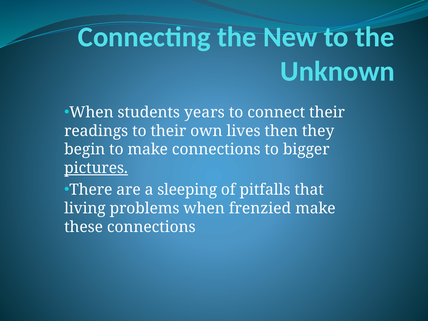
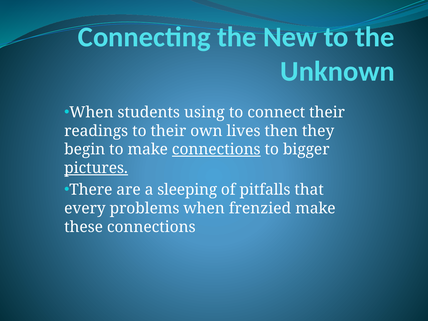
years: years -> using (204, 112)
connections underline: none -> present (216, 150)
living: living -> every (85, 208)
